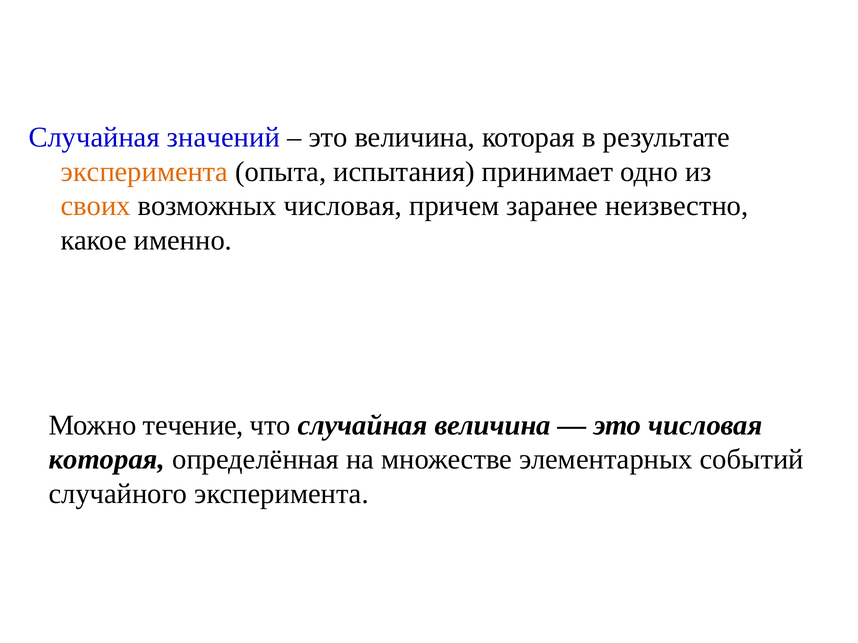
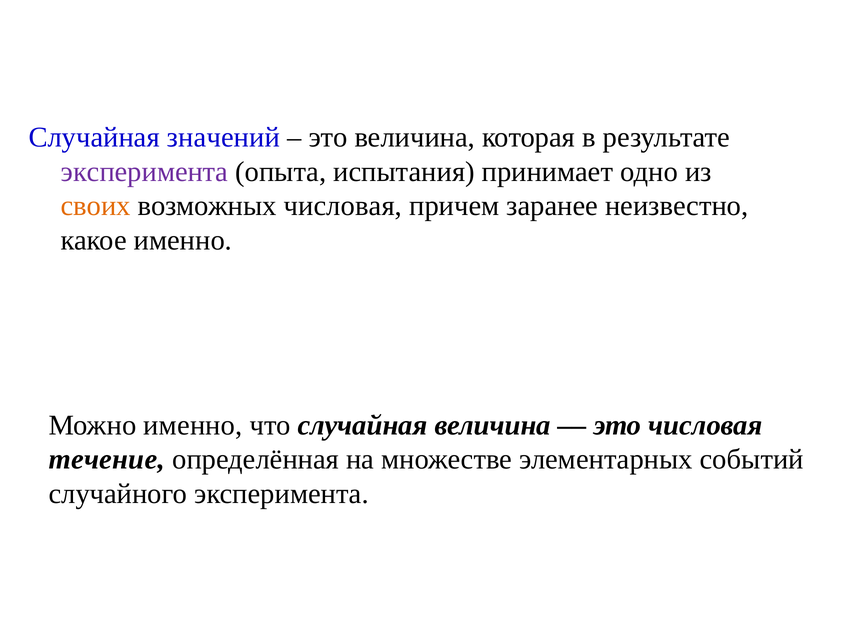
эксперимента colour: orange -> purple (144, 172)
Можно течение: течение -> именно (193, 426)
которая: которая -> течение (107, 460)
